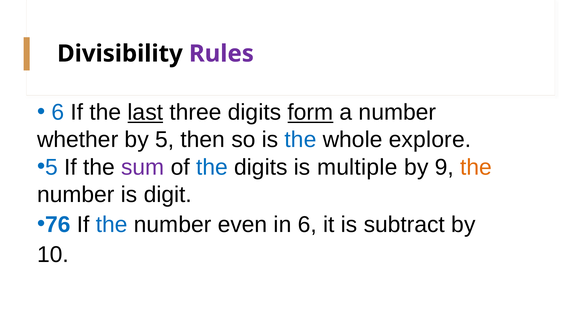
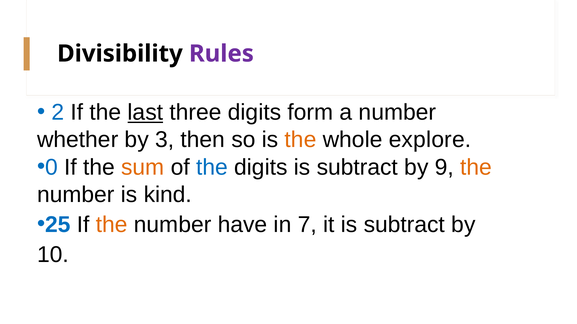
6: 6 -> 2 (58, 113)
form underline: present -> none (310, 113)
by 5: 5 -> 3 (165, 140)
the colour: blue -> orange (301, 140)
5: 5 -> 0 (51, 167)
sum colour: purple -> orange (143, 167)
digits is multiple: multiple -> subtract (357, 167)
digit: digit -> kind (168, 195)
76: 76 -> 25 (58, 225)
the colour: blue -> orange (112, 225)
even: even -> have (242, 225)
in 6: 6 -> 7 (307, 225)
